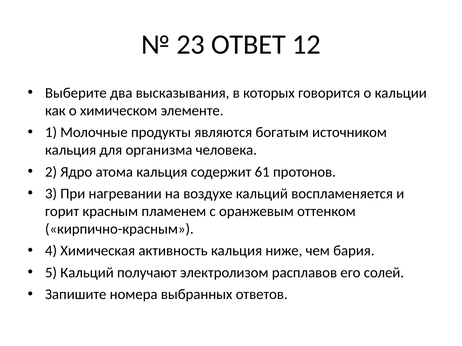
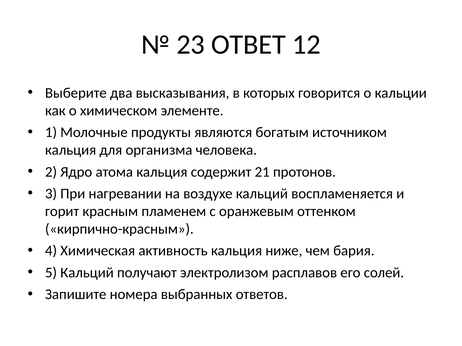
61: 61 -> 21 (262, 172)
